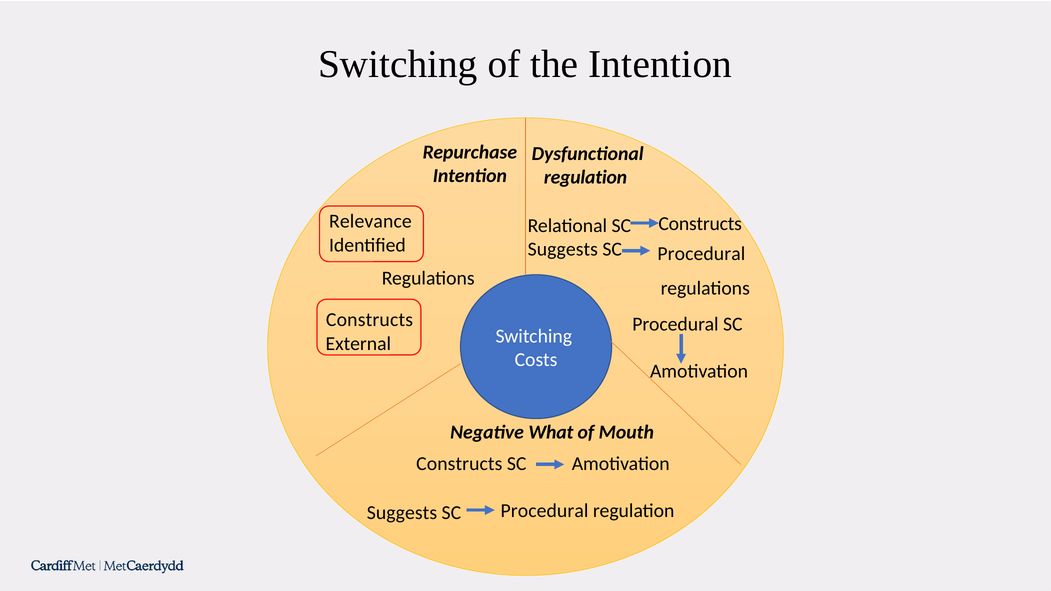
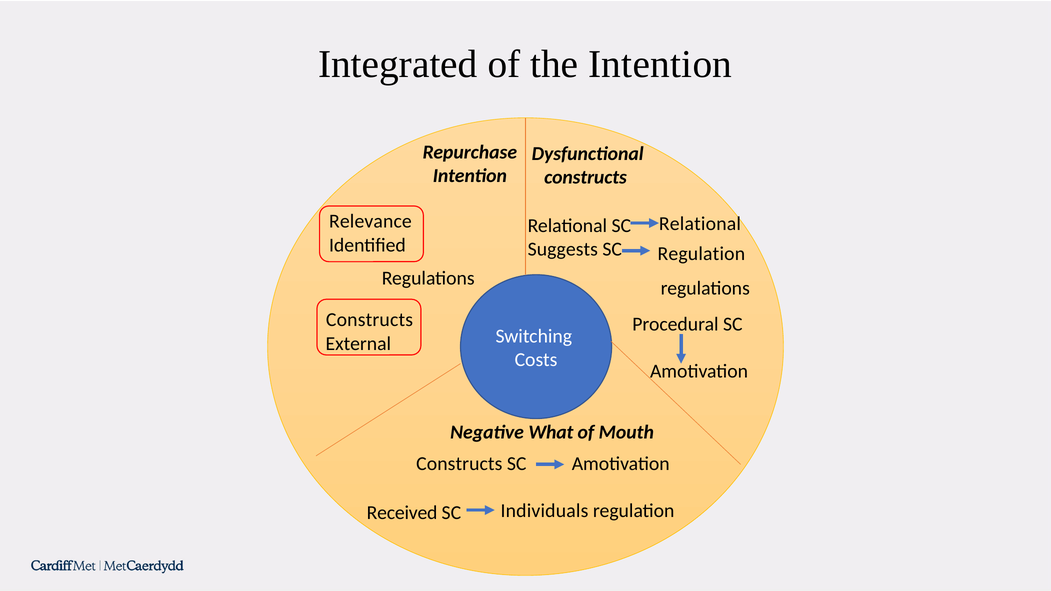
Switching: Switching -> Integrated (398, 64)
regulation: regulation -> constructs (585, 177)
Constructs: Constructs -> Relational (700, 224)
SC Procedural: Procedural -> Regulation (701, 254)
Procedural: Procedural -> Individuals (544, 511)
Suggests: Suggests -> Received (402, 513)
